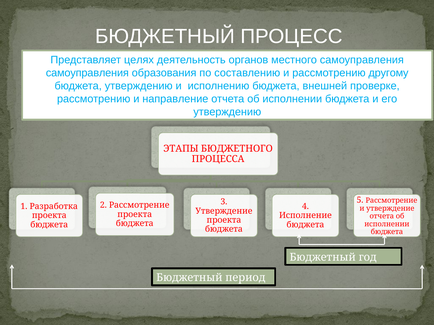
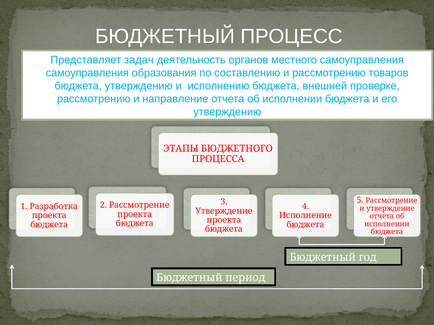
целях: целях -> задач (139, 60)
другому: другому -> товаров (388, 73)
